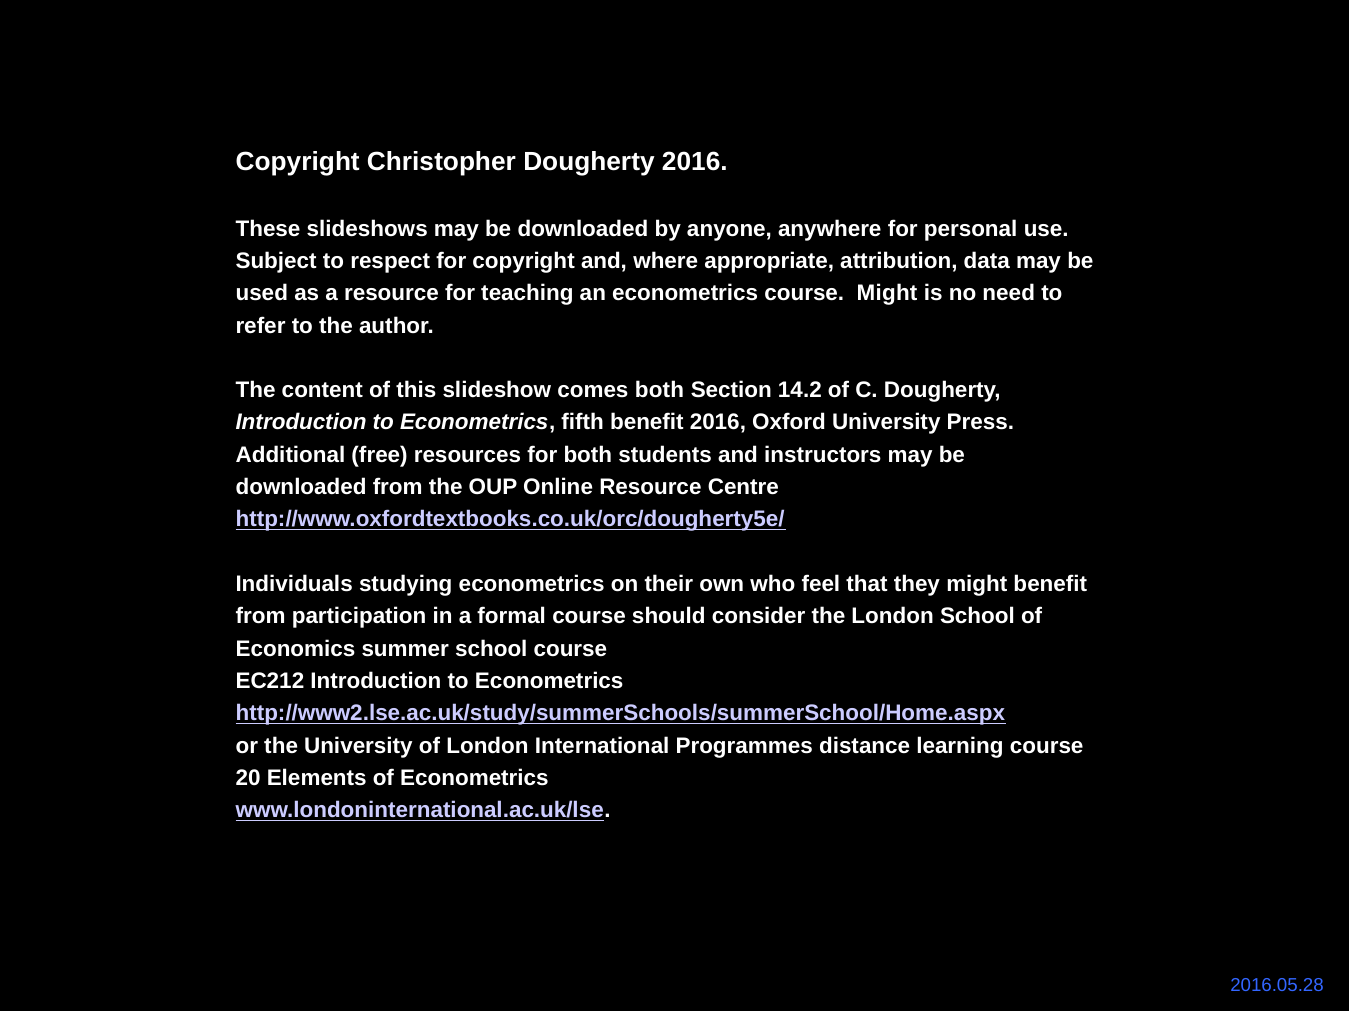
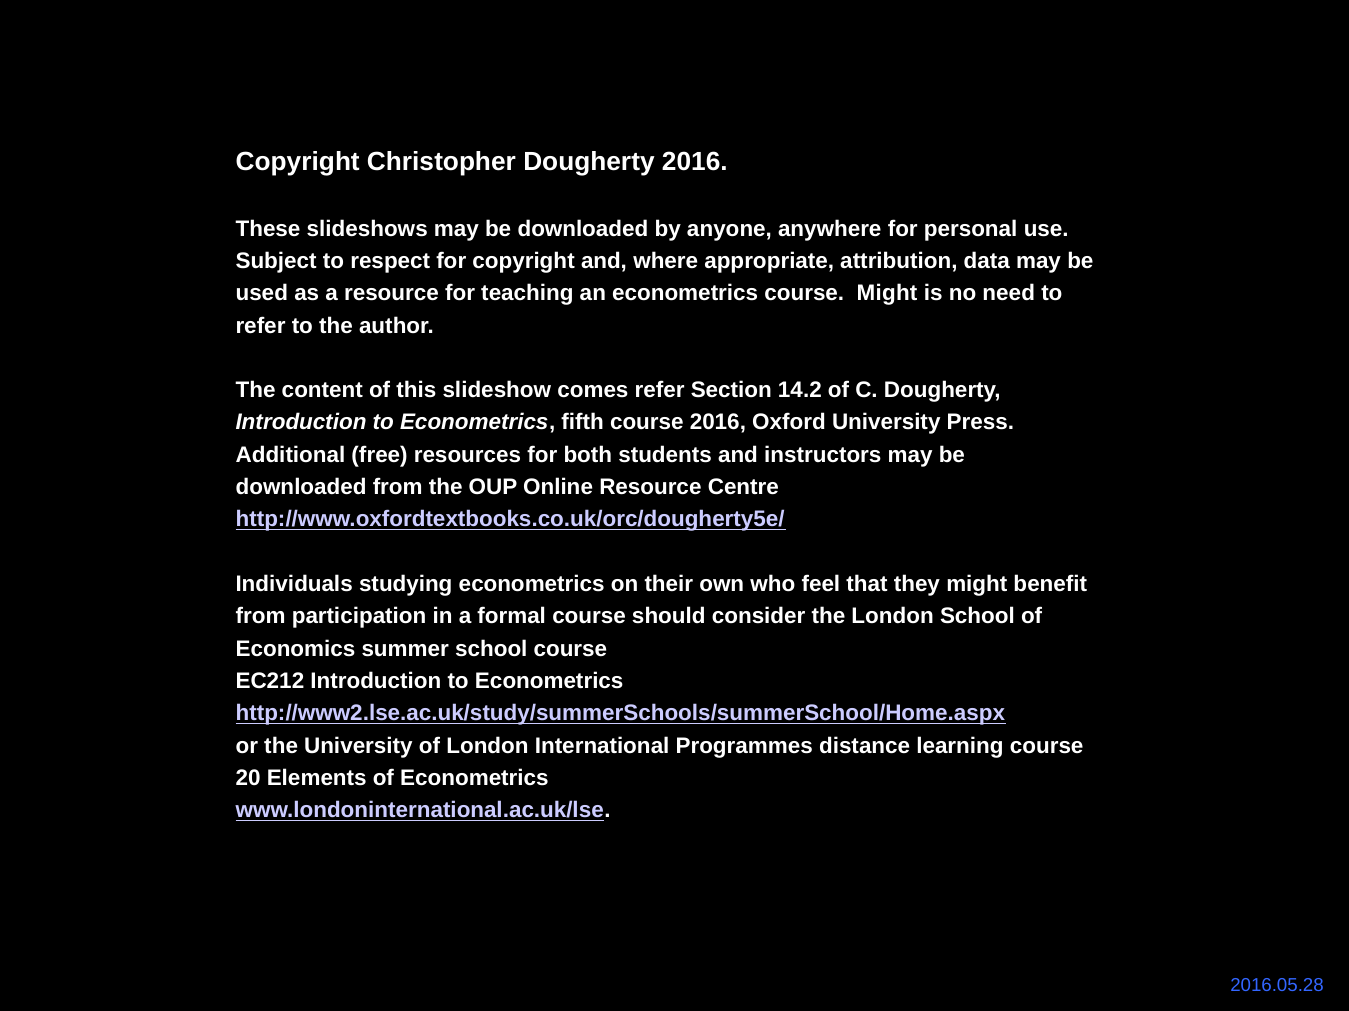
comes both: both -> refer (660, 391)
fifth benefit: benefit -> course (647, 423)
